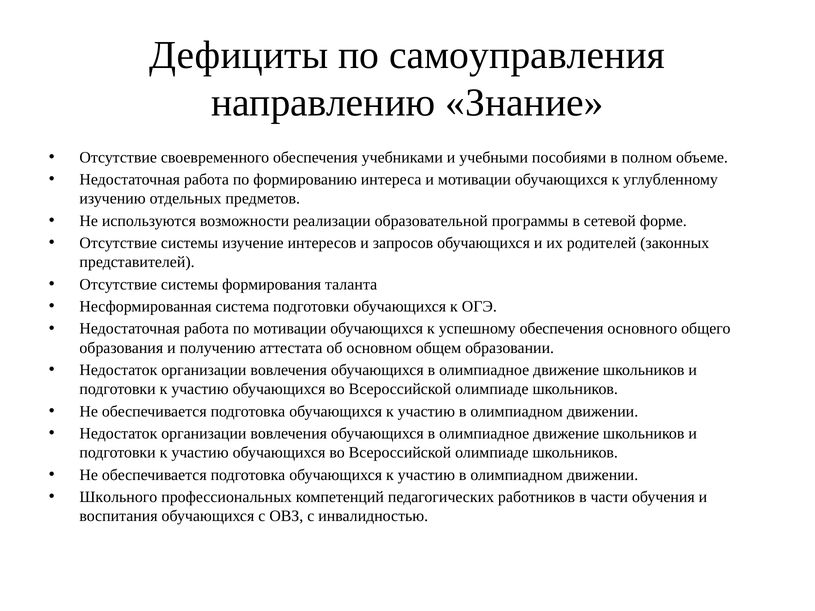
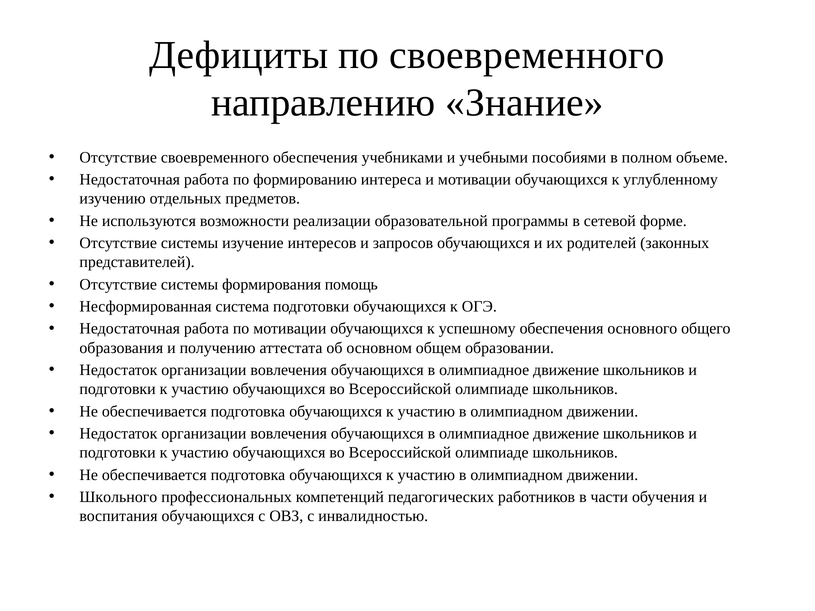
по самоуправления: самоуправления -> своевременного (527, 55)
таланта: таланта -> помощь (351, 284)
